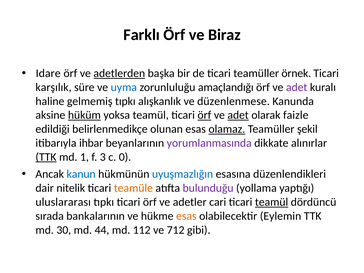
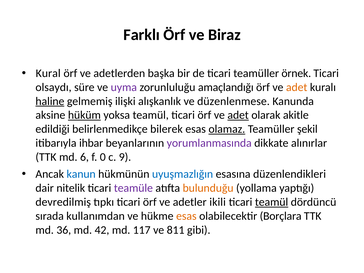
Idare: Idare -> Kural (48, 73)
adetlerden underline: present -> none (119, 73)
karşılık: karşılık -> olsaydı (54, 87)
uyma colour: blue -> purple (124, 87)
adet colour: purple -> orange (297, 87)
haline underline: none -> present (50, 101)
gelmemiş tıpkı: tıpkı -> ilişki (125, 101)
örf underline: present -> none (204, 115)
faizle: faizle -> akitle (296, 115)
olunan: olunan -> bilerek (167, 129)
TTK underline: present -> none (46, 157)
1: 1 -> 6 (84, 157)
3: 3 -> 0 (103, 157)
0: 0 -> 9 (125, 157)
teamüle colour: orange -> purple (133, 188)
bulunduğu colour: purple -> orange (208, 188)
uluslararası: uluslararası -> devredilmiş (63, 202)
cari: cari -> ikili (218, 202)
bankalarının: bankalarının -> kullanımdan (96, 216)
Eylemin: Eylemin -> Borçlara (281, 216)
30: 30 -> 36 (64, 230)
44: 44 -> 42 (102, 230)
112: 112 -> 117 (142, 230)
712: 712 -> 811 (176, 230)
